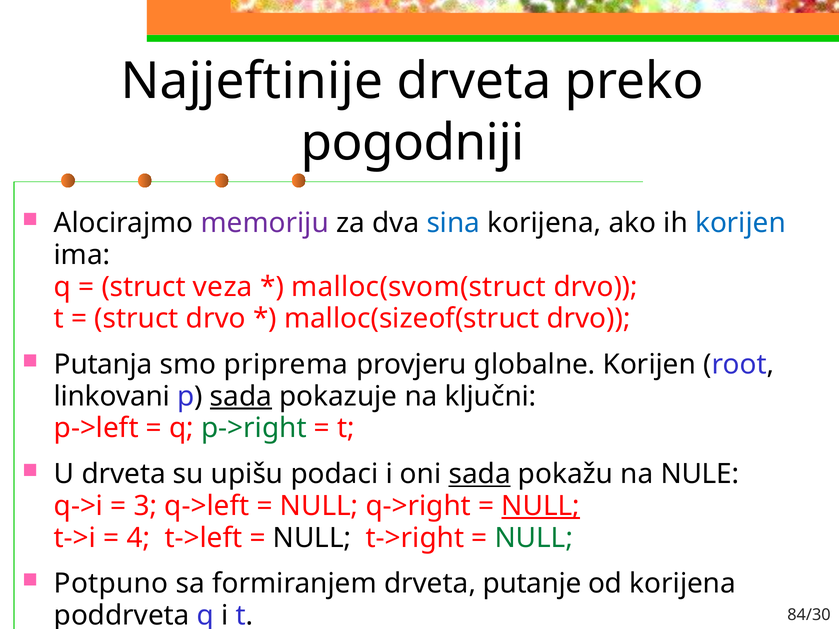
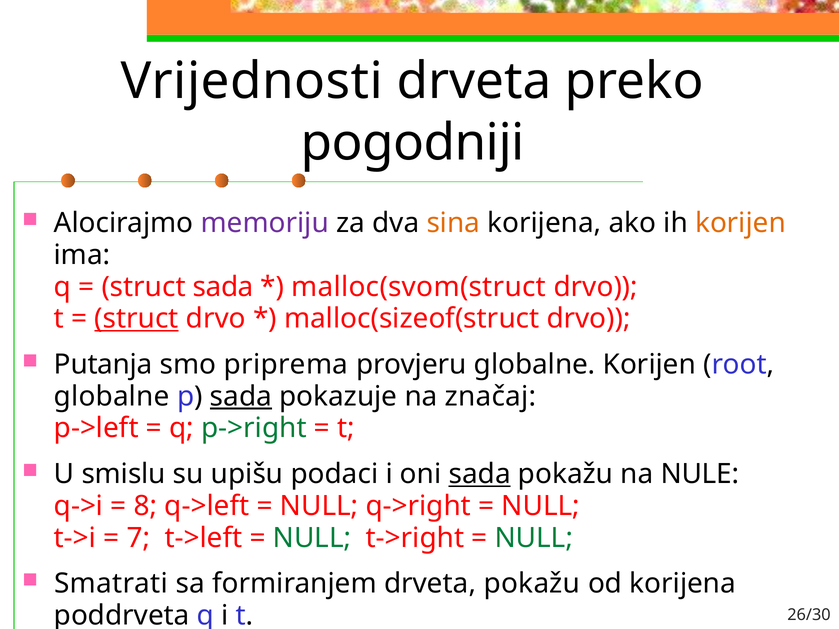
Najjeftinije: Najjeftinije -> Vrijednosti (252, 81)
sina colour: blue -> orange (453, 223)
korijen colour: blue -> orange (741, 223)
struct veza: veza -> sada (223, 287)
struct underline: none -> present (137, 319)
linkovani: linkovani -> globalne (112, 397)
ključni: ključni -> značaj (490, 397)
U drveta: drveta -> smislu (124, 474)
3: 3 -> 8 (145, 506)
NULL underline: present -> none (541, 506)
4: 4 -> 7 (138, 538)
NULL colour: black -> green (312, 538)
Potpuno: Potpuno -> Smatrati (111, 584)
drveta putanje: putanje -> pokažu (532, 584)
84/30: 84/30 -> 26/30 (809, 615)
